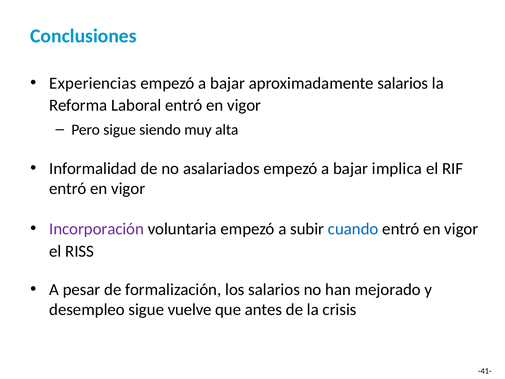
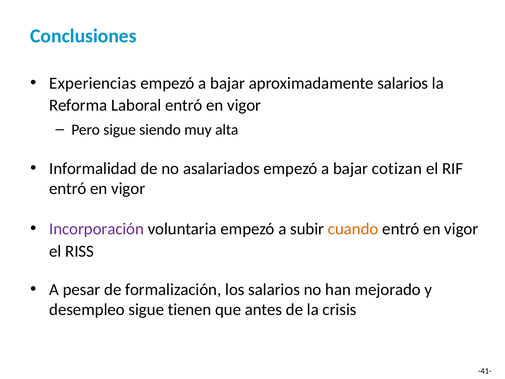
implica: implica -> cotizan (397, 168)
cuando colour: blue -> orange (353, 229)
vuelve: vuelve -> tienen (190, 310)
